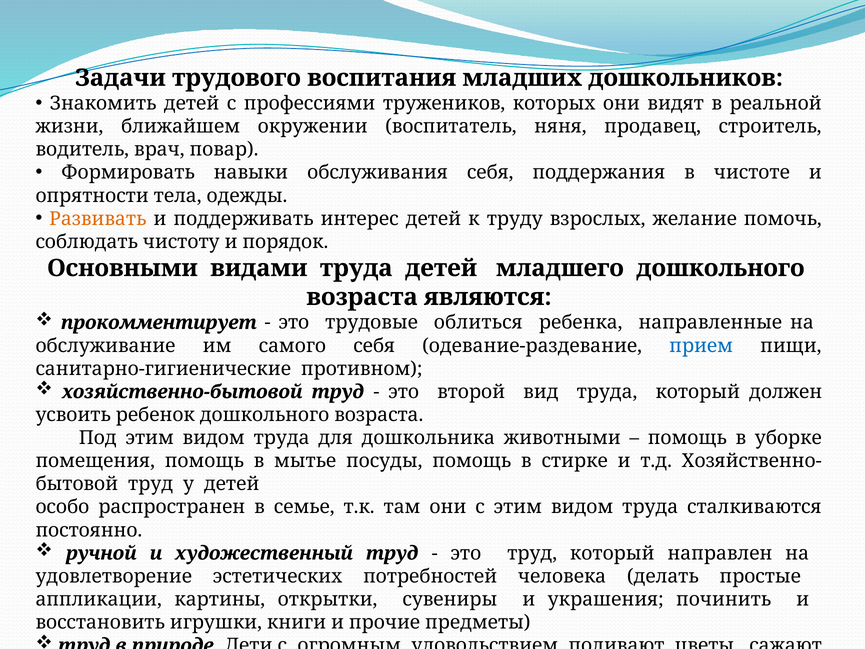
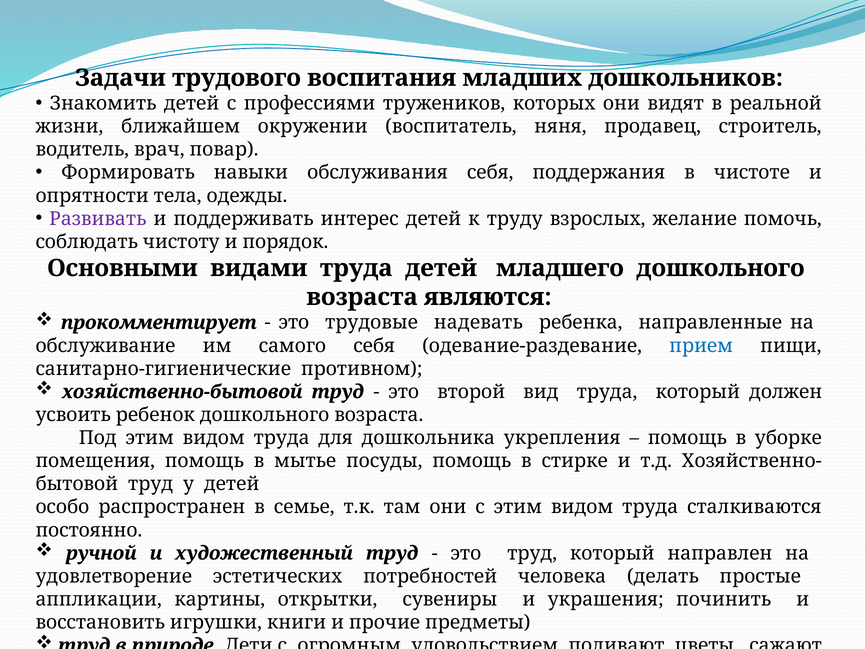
Развивать colour: orange -> purple (98, 219)
облиться: облиться -> надевать (478, 322)
дошкольника животными: животными -> укрепления (562, 438)
